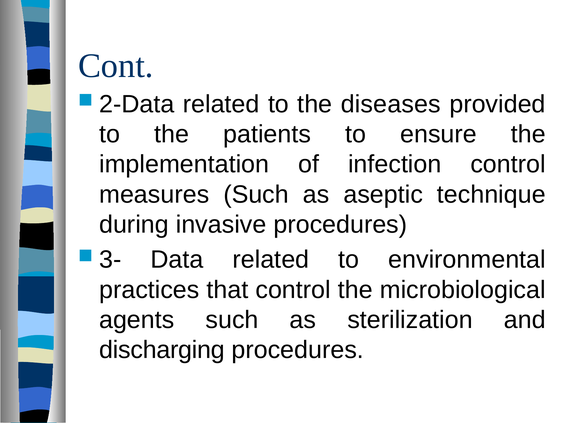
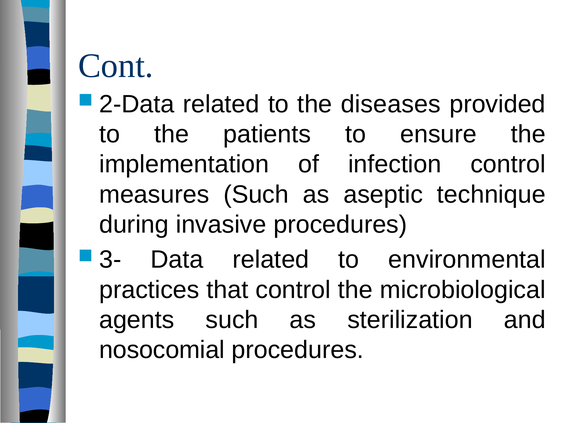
discharging: discharging -> nosocomial (162, 350)
